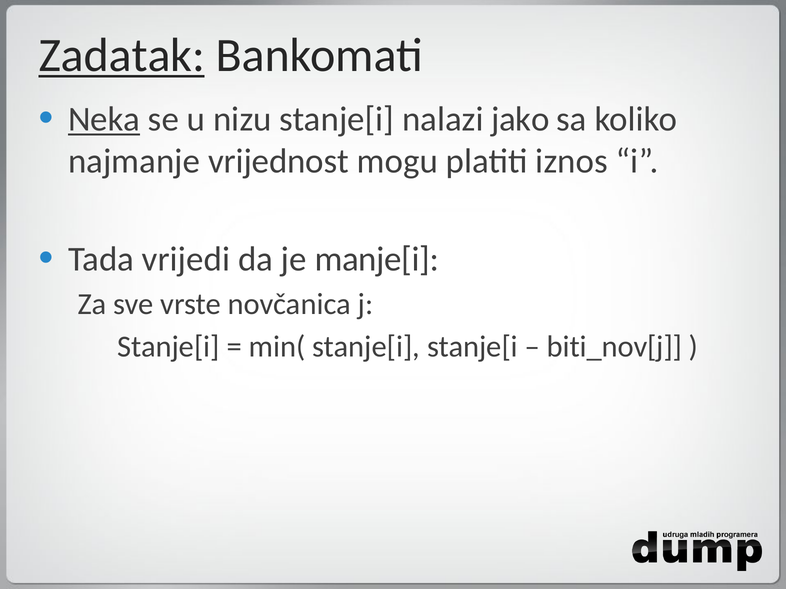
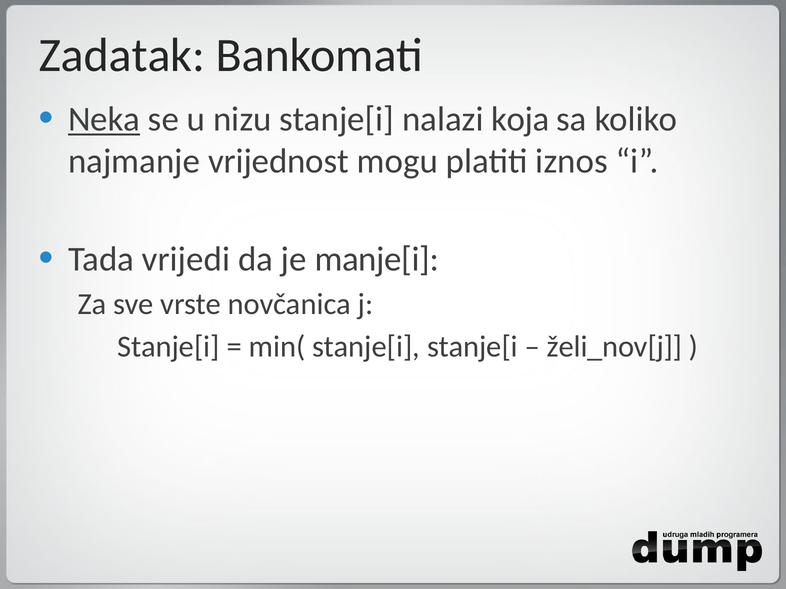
Zadatak underline: present -> none (122, 56)
jako: jako -> koja (520, 119)
biti_nov[j: biti_nov[j -> želi_nov[j (615, 347)
